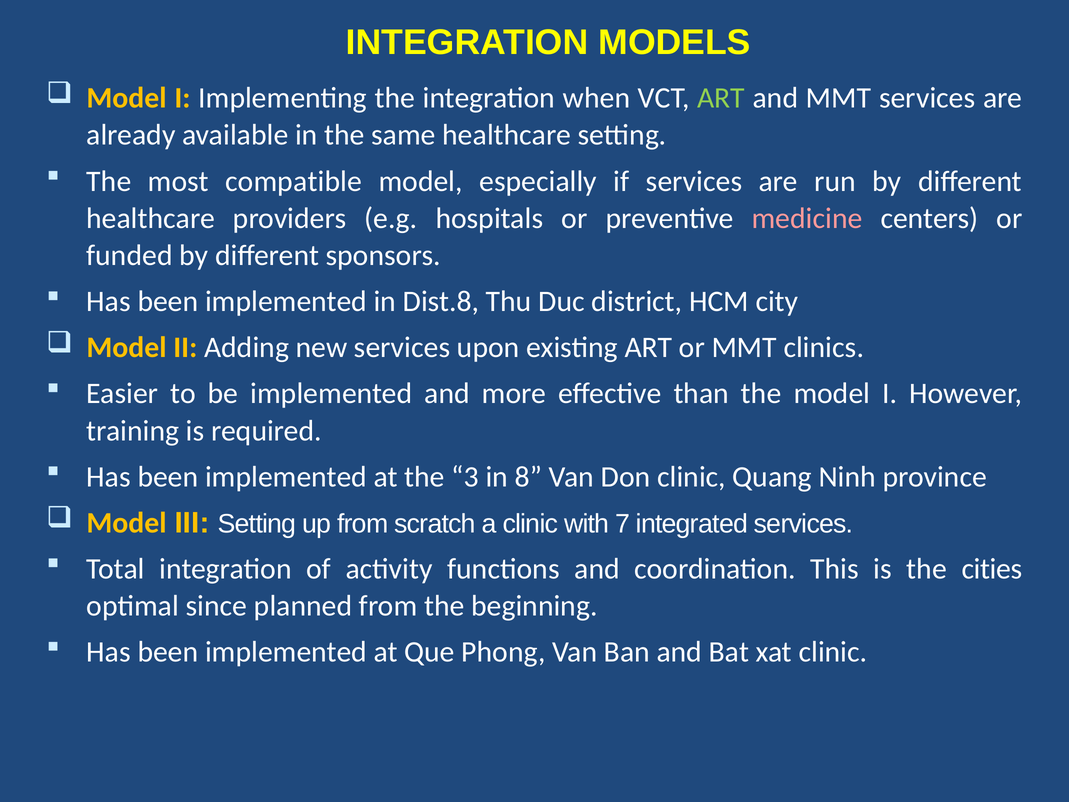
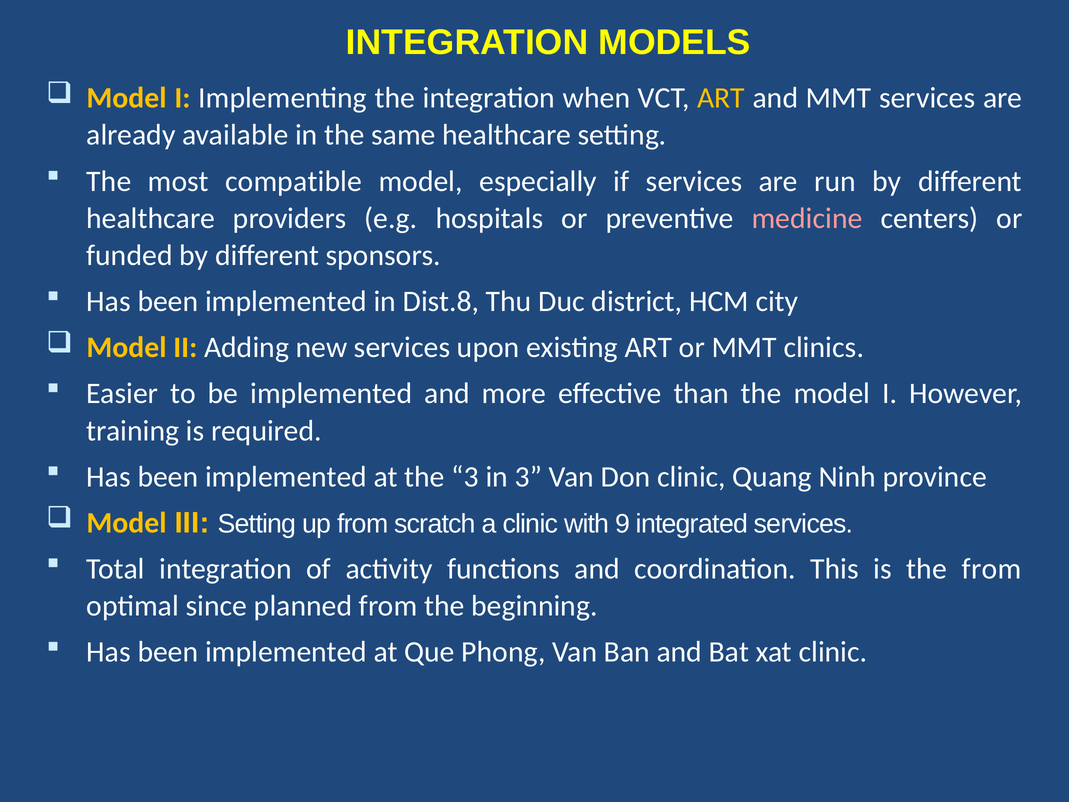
ART colour: light green -> yellow (721, 98)
in 8: 8 -> 3 (528, 477)
7: 7 -> 9 (623, 524)
the cities: cities -> from (992, 569)
